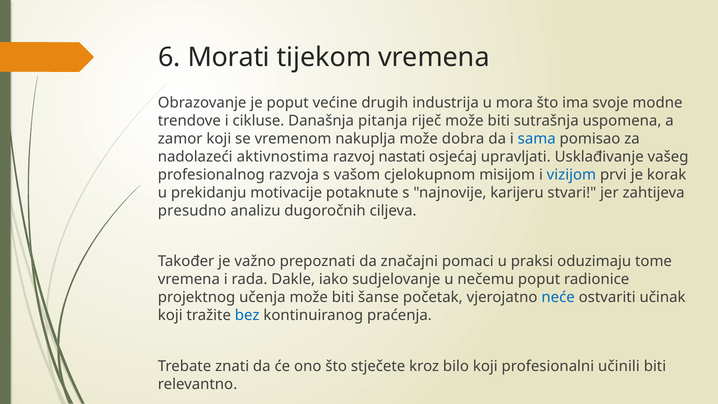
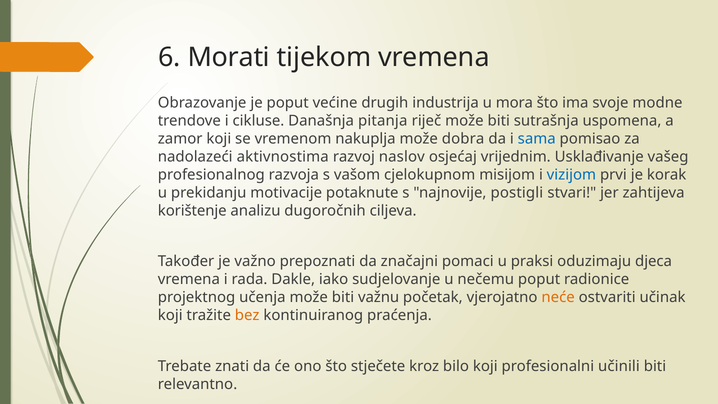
nastati: nastati -> naslov (402, 157)
upravljati: upravljati -> vrijednim (516, 157)
karijeru: karijeru -> postigli (517, 193)
presudno: presudno -> korištenje (192, 211)
tome: tome -> djeca (654, 261)
šanse: šanse -> važnu (379, 297)
neće colour: blue -> orange (558, 297)
bez colour: blue -> orange (247, 315)
